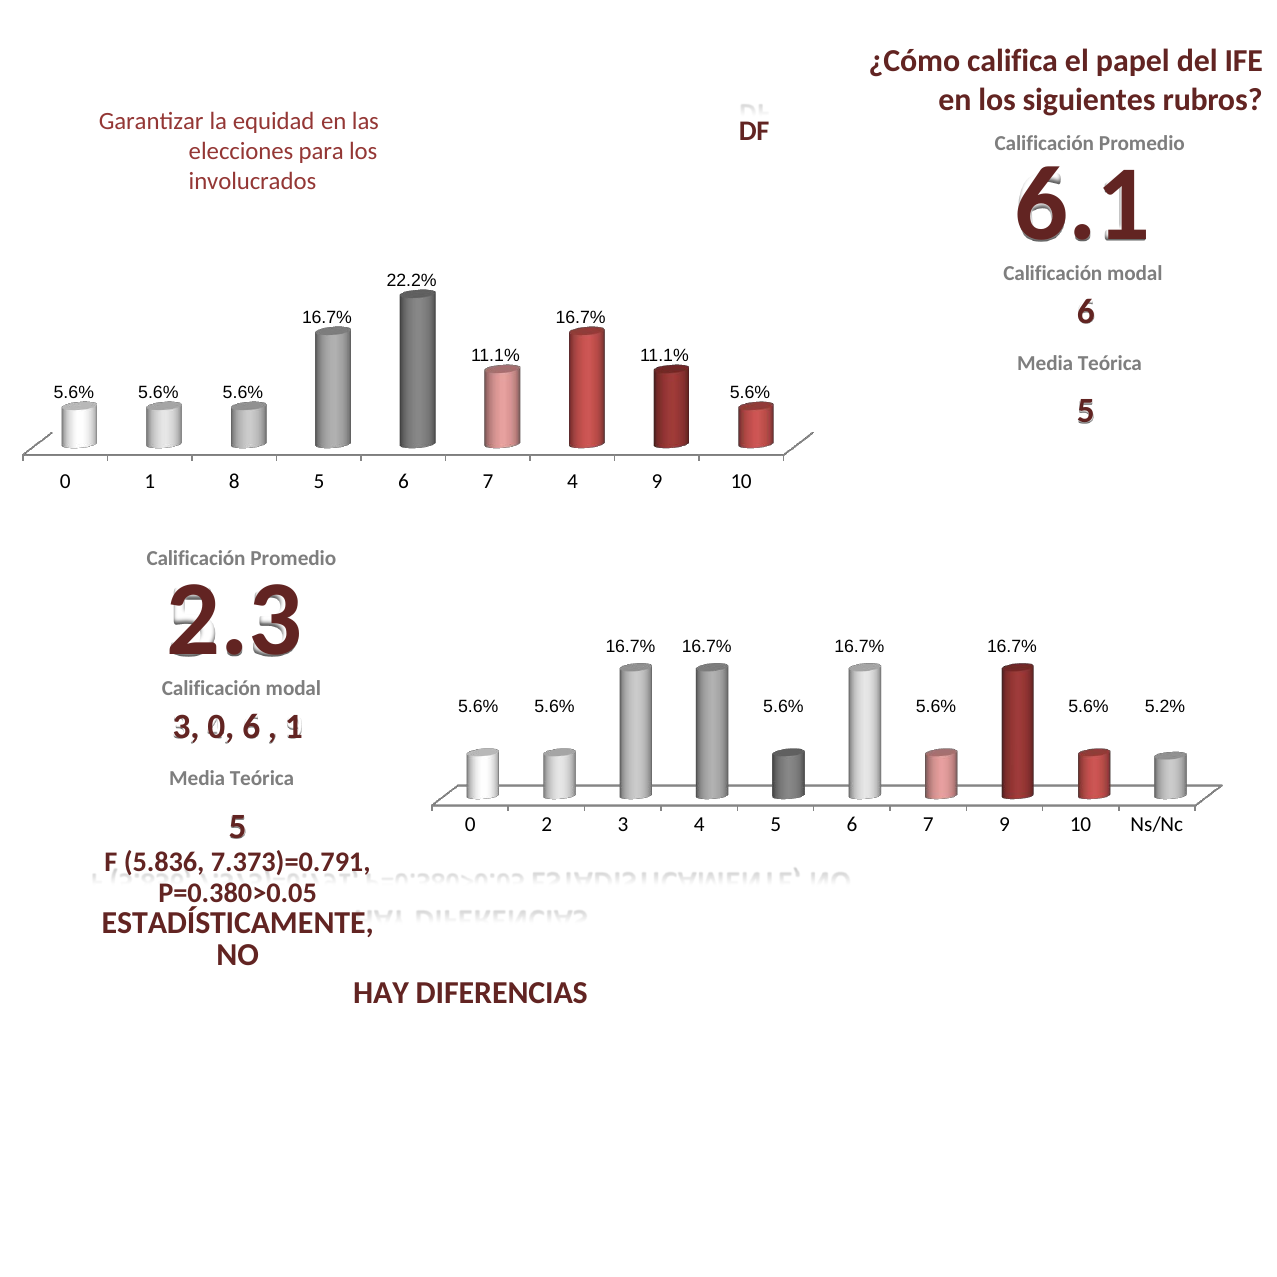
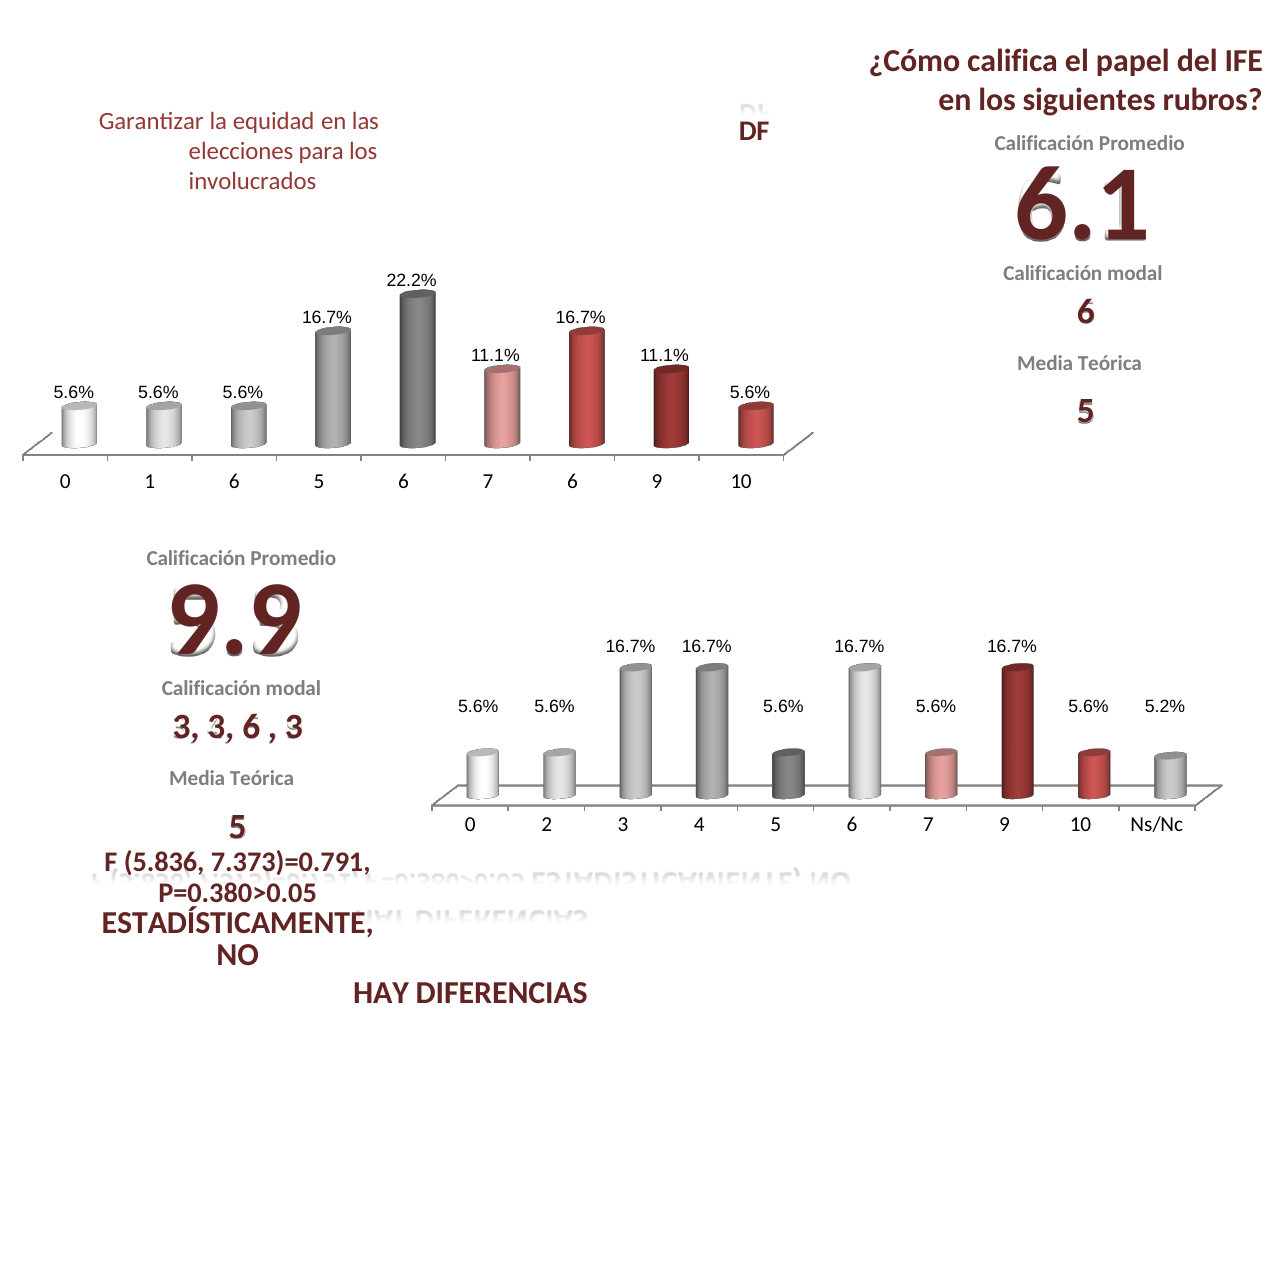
1 8: 8 -> 6 (234, 482)
7 4: 4 -> 6 (572, 482)
2.3: 2.3 -> 9.9 (234, 620)
3 0: 0 -> 3 (221, 727)
1: 1 -> 3 (294, 727)
